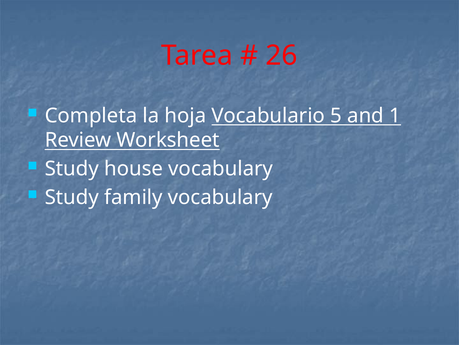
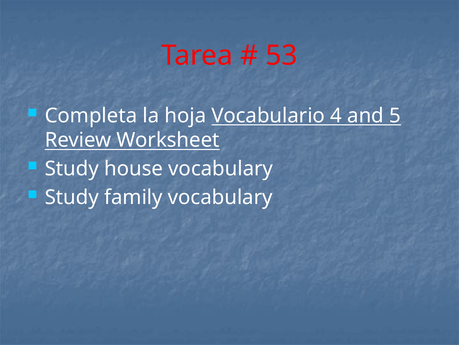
26: 26 -> 53 (282, 55)
5: 5 -> 4 (336, 115)
1: 1 -> 5 (395, 115)
